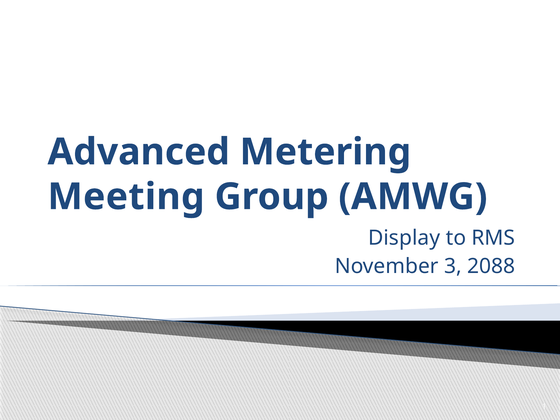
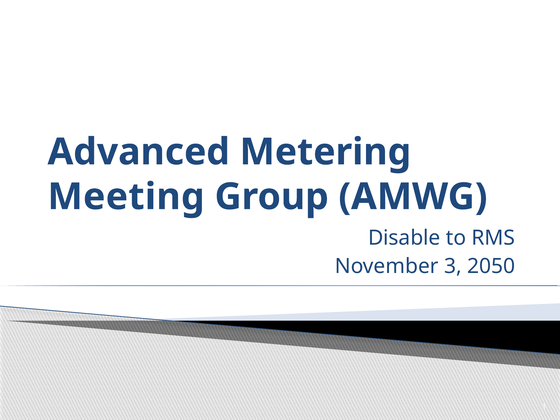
Display: Display -> Disable (404, 238)
2088: 2088 -> 2050 (491, 266)
